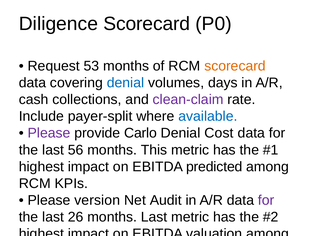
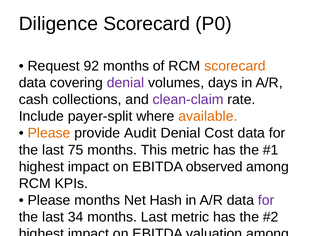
53: 53 -> 92 (91, 66)
denial colour: blue -> purple (126, 83)
available colour: blue -> orange (208, 116)
Please colour: purple -> orange (49, 133)
Carlo: Carlo -> Audit (140, 133)
56: 56 -> 75 (76, 150)
predicted: predicted -> observed (214, 167)
Please version: version -> months (97, 200)
Audit: Audit -> Hash (166, 200)
26: 26 -> 34 (76, 217)
